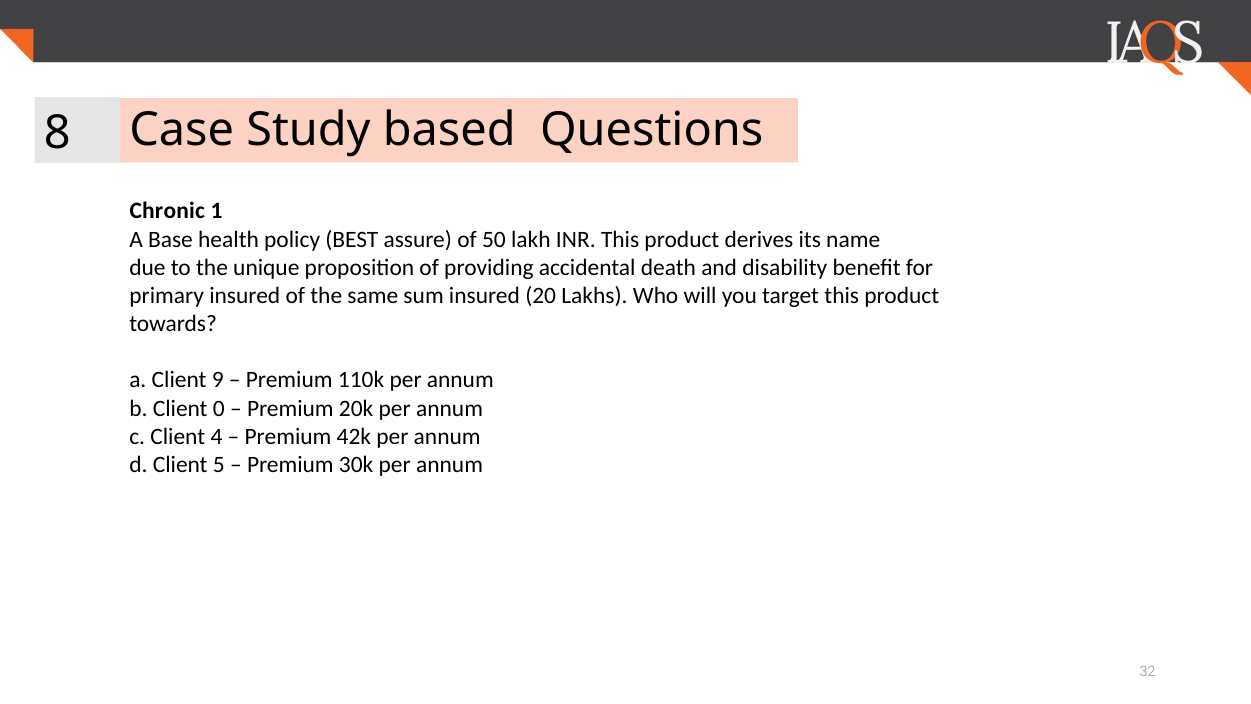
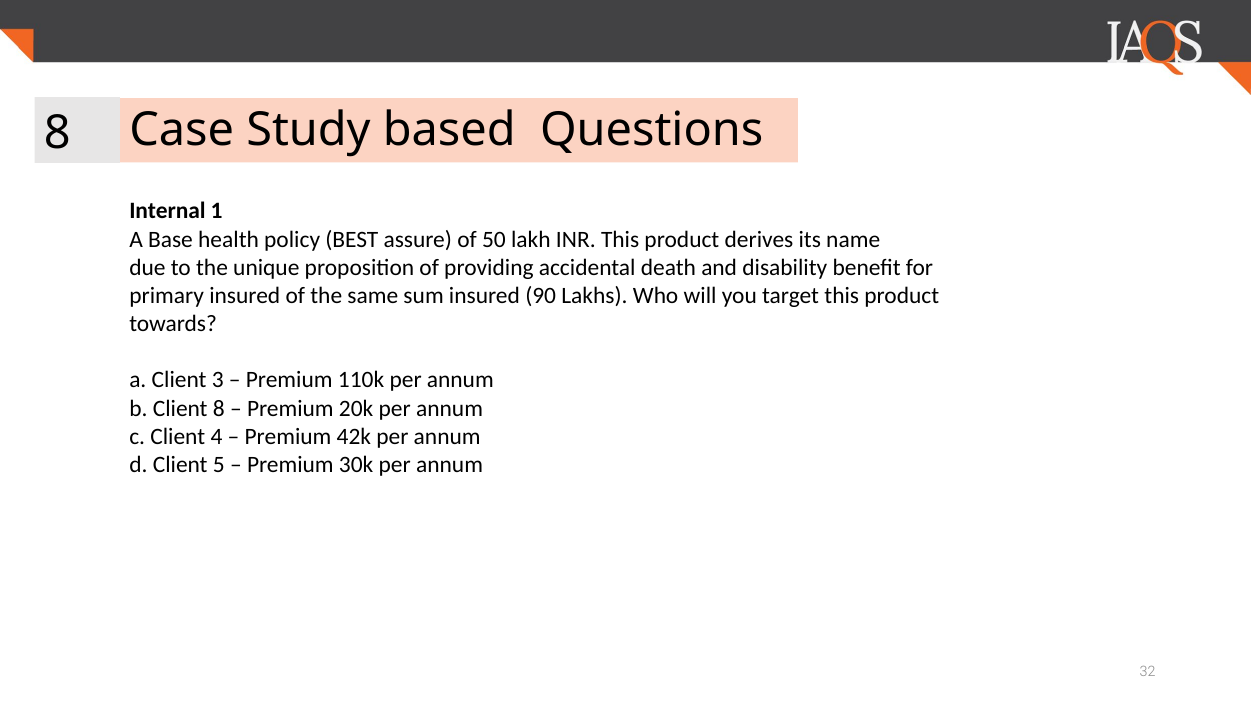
Chronic: Chronic -> Internal (167, 211)
20: 20 -> 90 (541, 296)
9: 9 -> 3 (218, 380)
Client 0: 0 -> 8 (219, 408)
